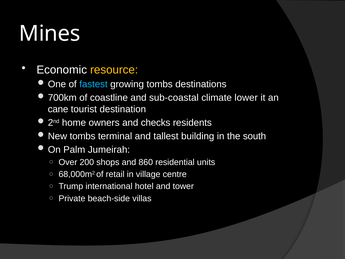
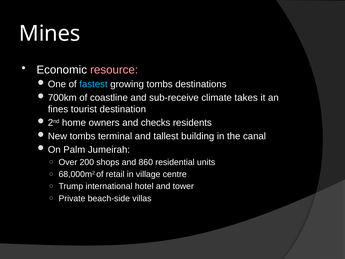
resource colour: yellow -> pink (114, 70)
sub-coastal: sub-coastal -> sub-receive (174, 98)
lower: lower -> takes (246, 98)
cane: cane -> fines (58, 109)
south: south -> canal (254, 136)
